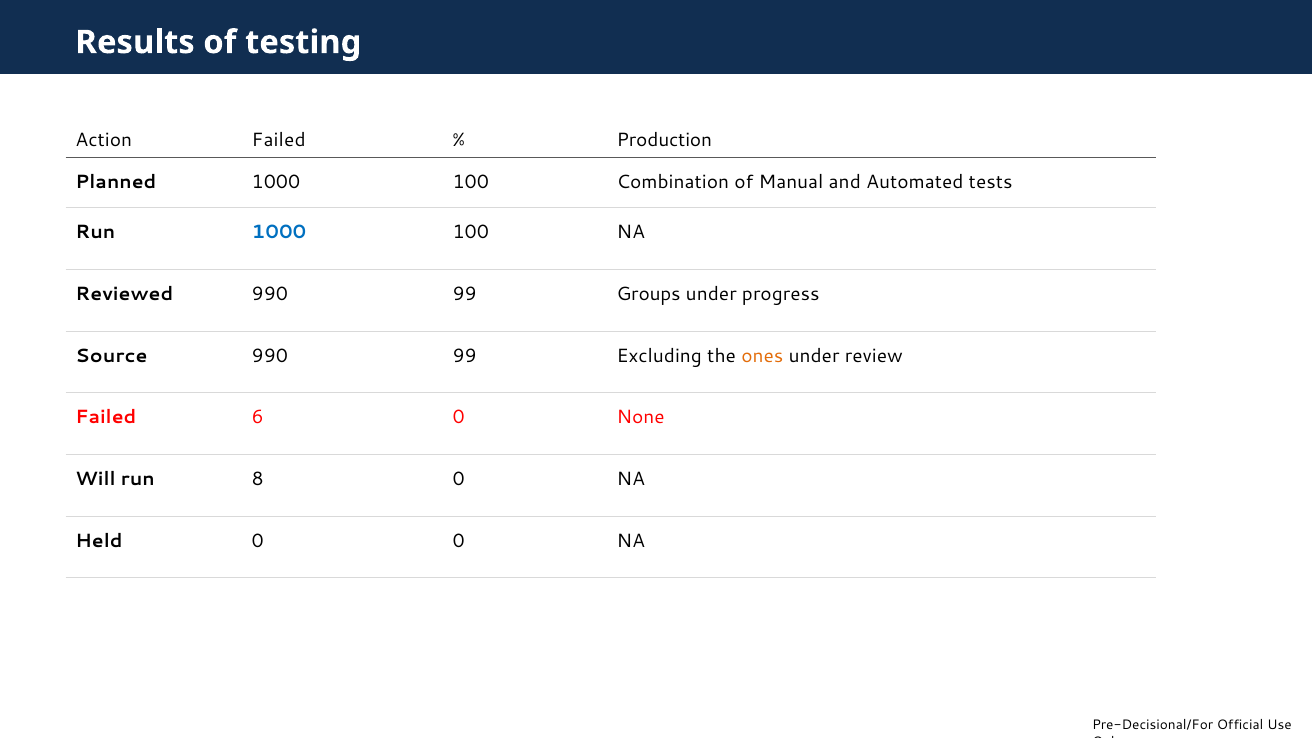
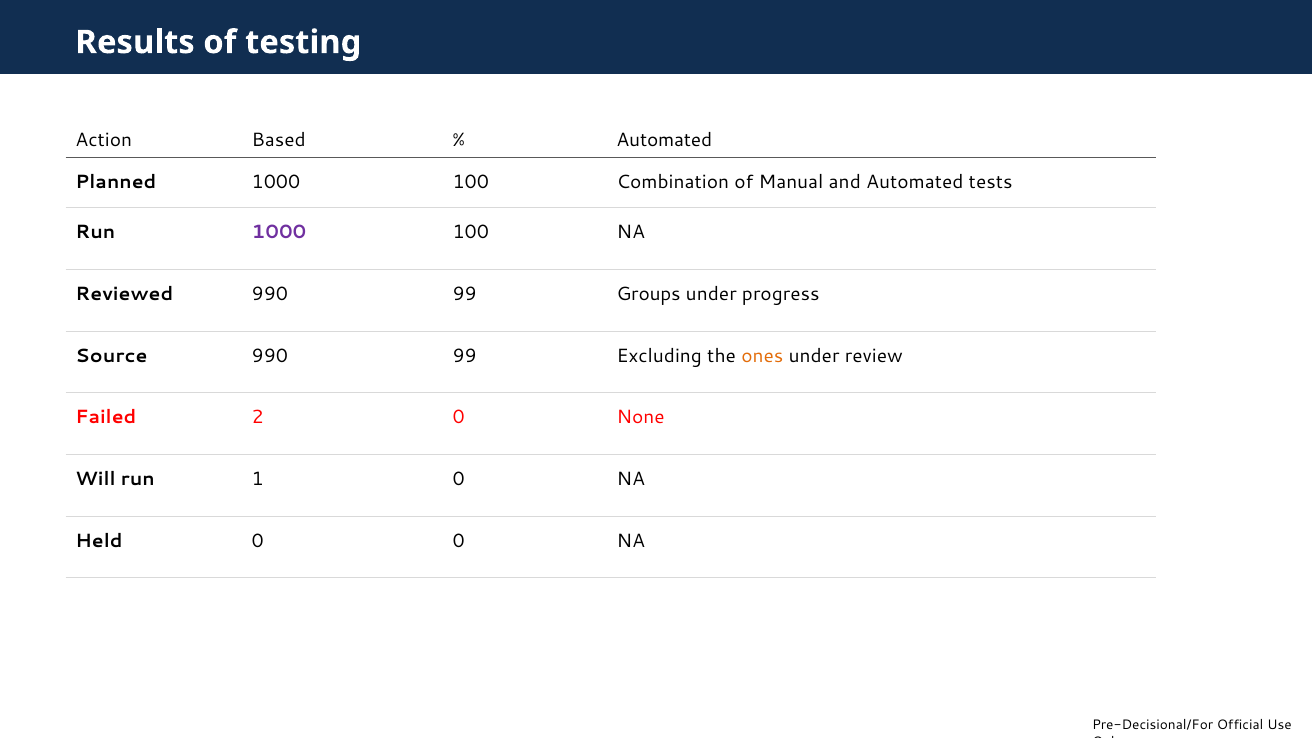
Action Failed: Failed -> Based (279, 140)
Production: Production -> Automated (664, 140)
1000 colour: blue -> purple (279, 233)
6: 6 -> 2 (258, 418)
8: 8 -> 1 (258, 479)
